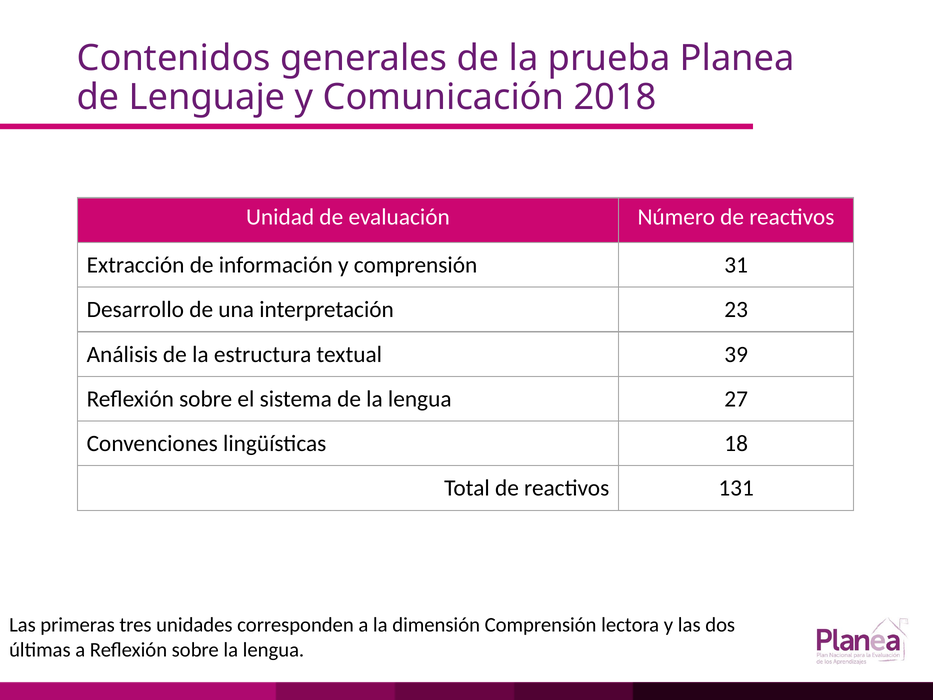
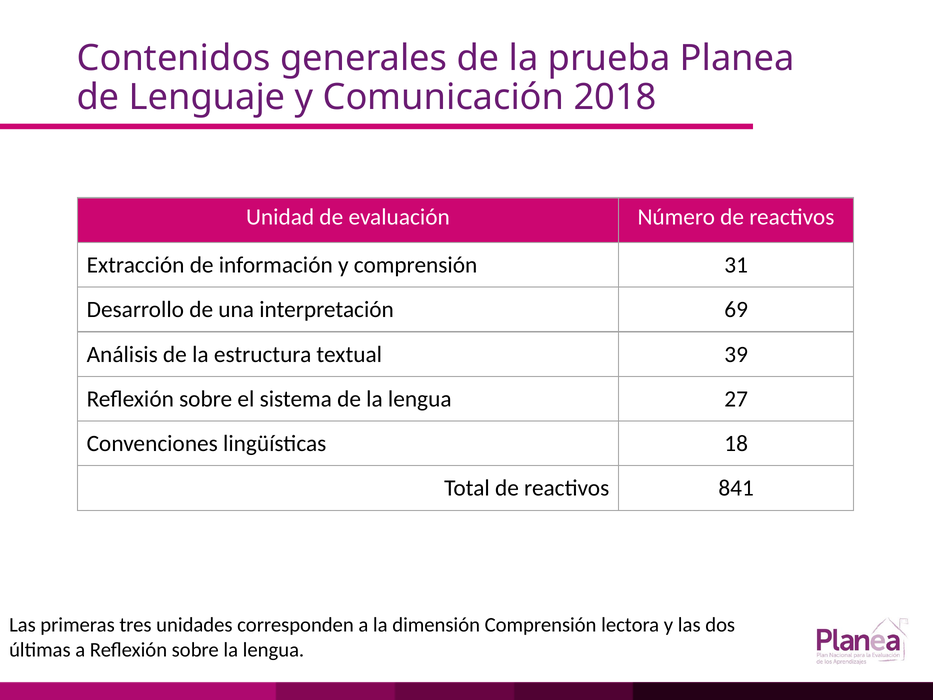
23: 23 -> 69 (736, 310)
131: 131 -> 841 (736, 488)
